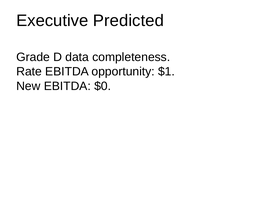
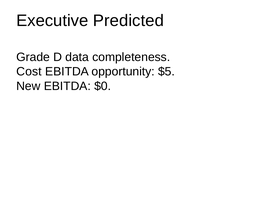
Rate: Rate -> Cost (29, 72)
$1: $1 -> $5 (166, 72)
